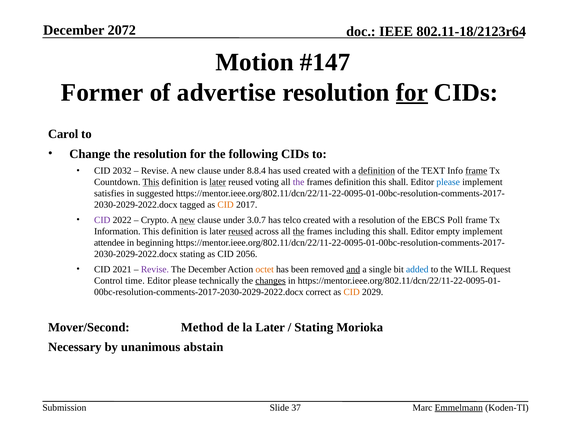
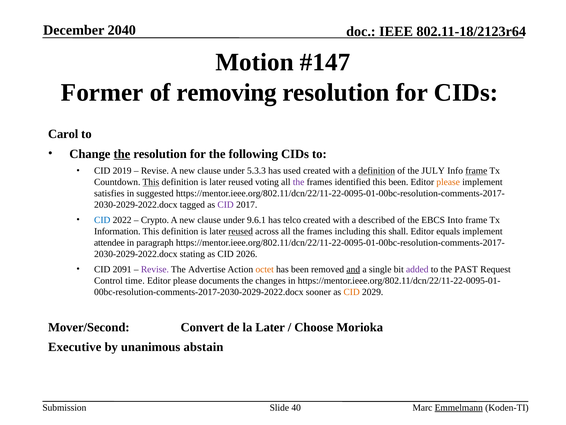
2072: 2072 -> 2040 (122, 30)
advertise: advertise -> removing (227, 92)
for underline: present -> none (412, 92)
the underline: none -> present (122, 154)
2032: 2032 -> 2019 (122, 171)
8.8.4: 8.8.4 -> 5.3.3 (256, 171)
TEXT: TEXT -> JULY (433, 171)
later underline: present -> none (218, 182)
frames definition: definition -> identified (352, 182)
shall: shall -> been (398, 182)
please colour: blue -> orange (448, 182)
CID colour: orange -> purple (226, 205)
CID colour: purple -> blue (102, 220)
new underline: present -> none (187, 220)
3.0.7: 3.0.7 -> 9.6.1 (256, 220)
a resolution: resolution -> described (377, 220)
Poll: Poll -> Into (455, 220)
the underline: present -> none (299, 231)
empty: empty -> equals (448, 231)
beginning: beginning -> paragraph (155, 242)
2056: 2056 -> 2026 (247, 254)
2021: 2021 -> 2091 (122, 269)
The December: December -> Advertise (207, 269)
added colour: blue -> purple (417, 269)
WILL: WILL -> PAST (466, 269)
technically: technically -> documents (219, 280)
changes underline: present -> none (271, 280)
correct: correct -> sooner (318, 292)
Method: Method -> Convert (202, 327)
Stating: Stating -> Choose (314, 327)
Necessary: Necessary -> Executive (75, 347)
37: 37 -> 40 (296, 407)
